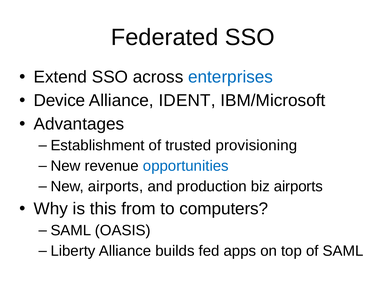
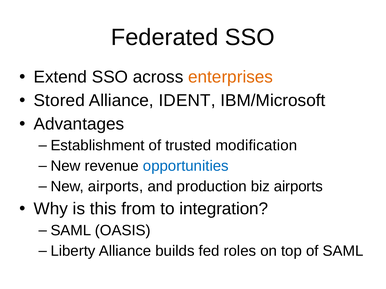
enterprises colour: blue -> orange (231, 77)
Device: Device -> Stored (59, 101)
provisioning: provisioning -> modification (256, 146)
computers: computers -> integration (224, 209)
apps: apps -> roles (240, 251)
